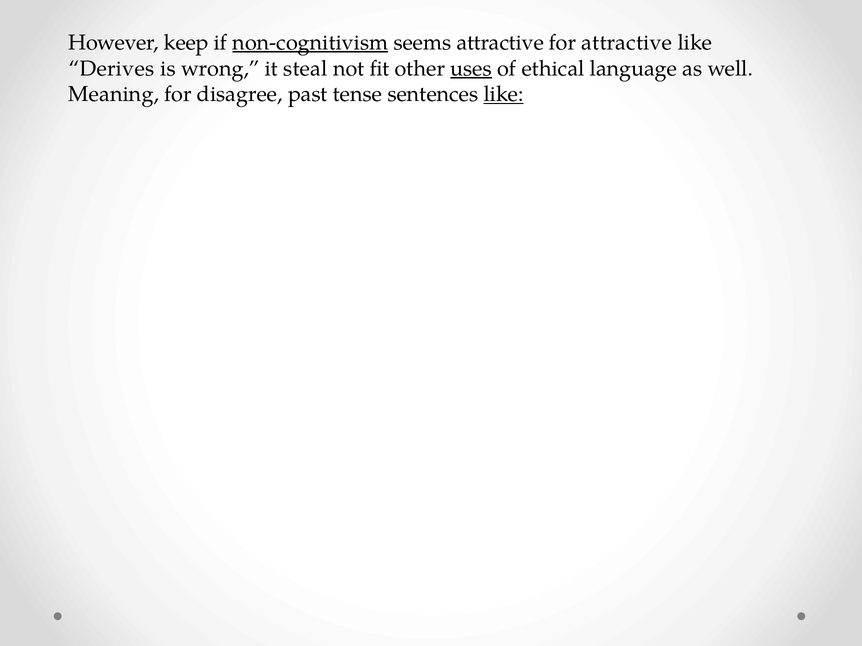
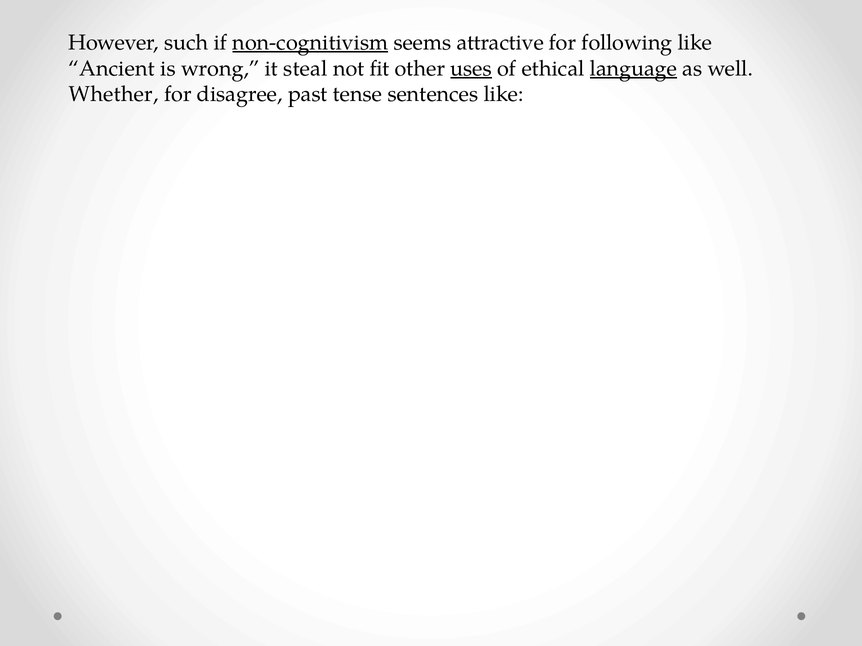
keep: keep -> such (186, 43)
for attractive: attractive -> following (627, 43)
Derives: Derives -> Ancient (112, 68)
language underline: none -> present (634, 68)
Meaning: Meaning -> Whether (114, 94)
like underline: present -> none (504, 94)
